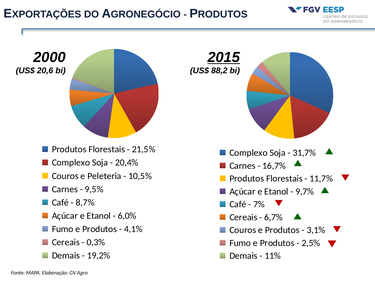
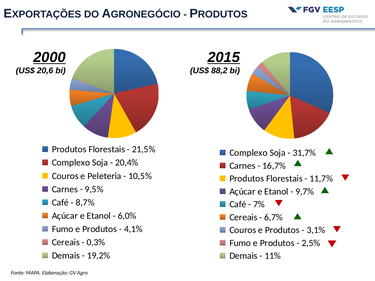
2000 underline: none -> present (50, 57)
